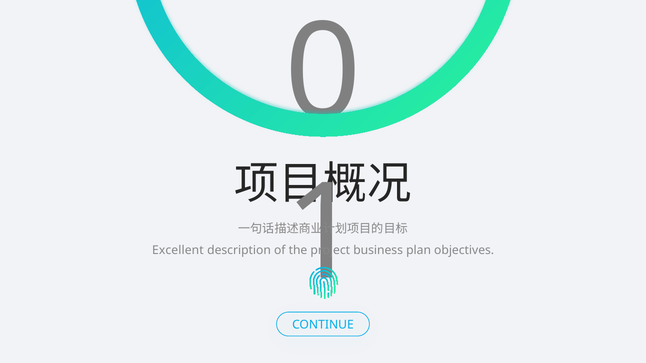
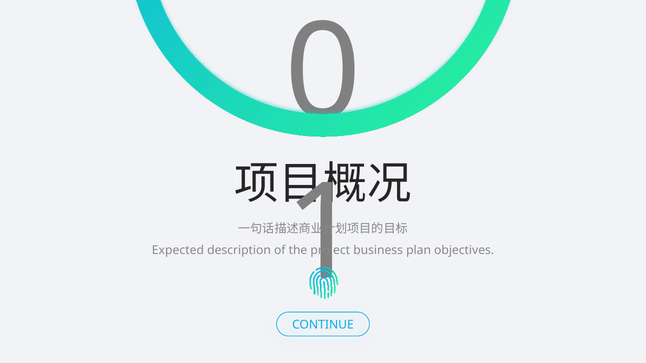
Excellent: Excellent -> Expected (178, 251)
